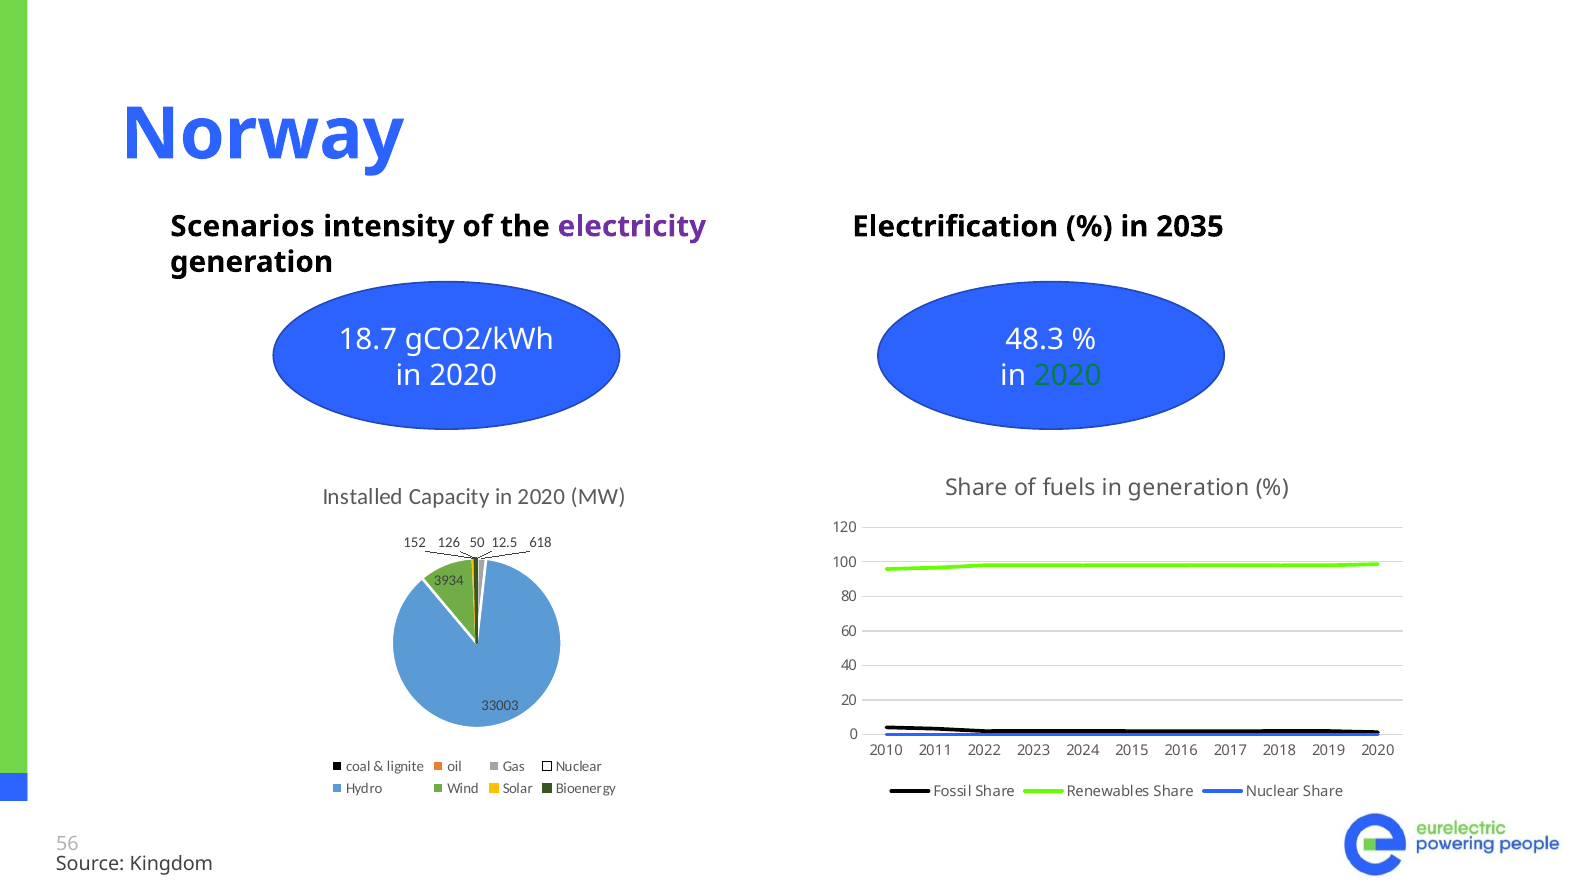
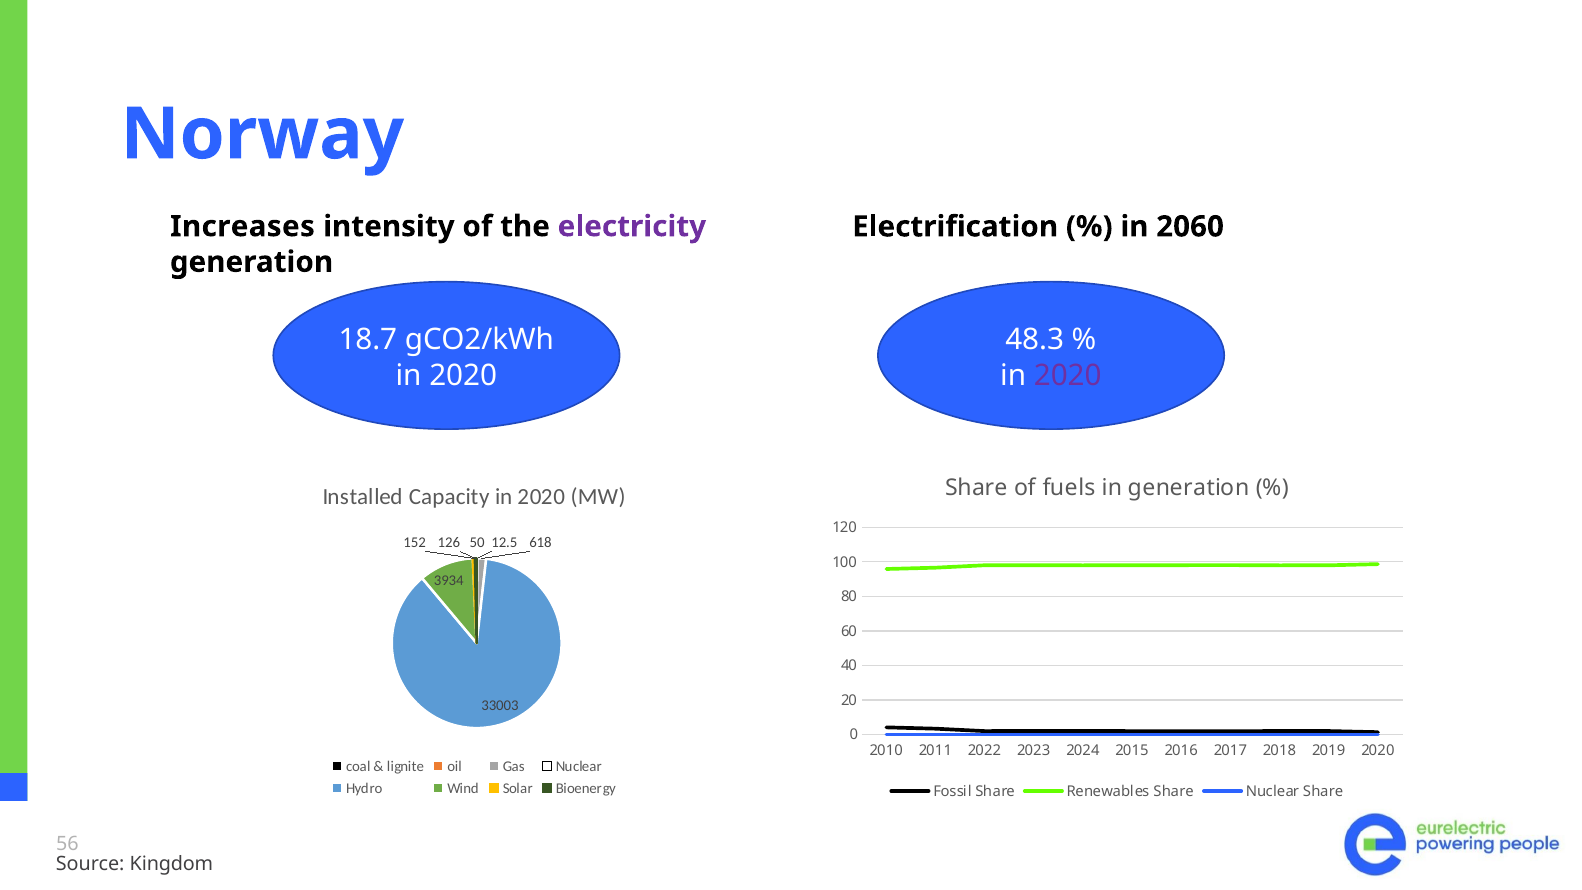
Scenarios: Scenarios -> Increases (243, 226)
2035: 2035 -> 2060 (1190, 227)
2020 colour: green -> purple (1068, 375)
